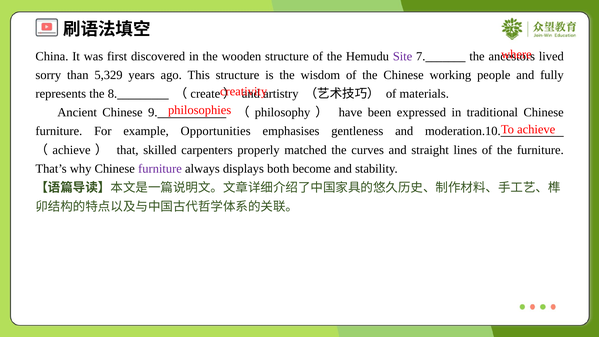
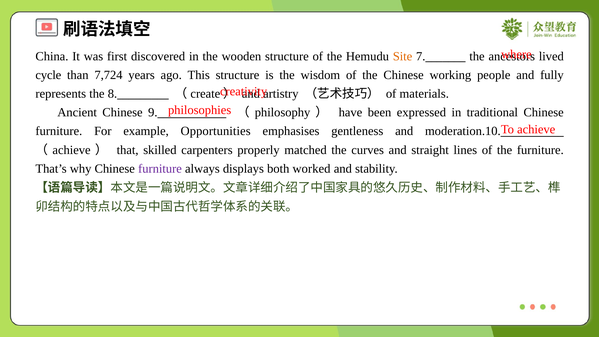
Site colour: purple -> orange (403, 56)
sorry: sorry -> cycle (48, 75)
5,329: 5,329 -> 7,724 (108, 75)
become: become -> worked (312, 169)
